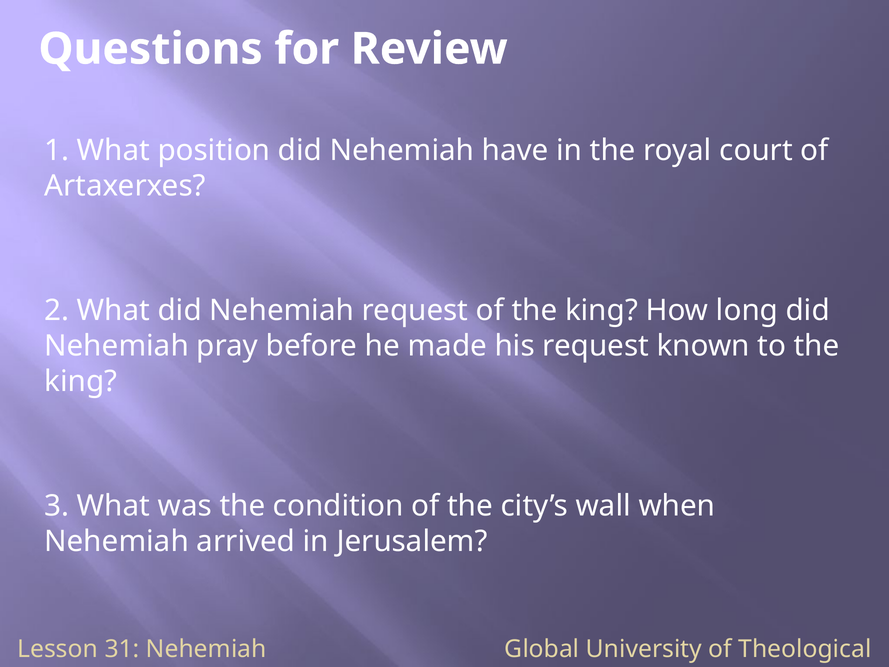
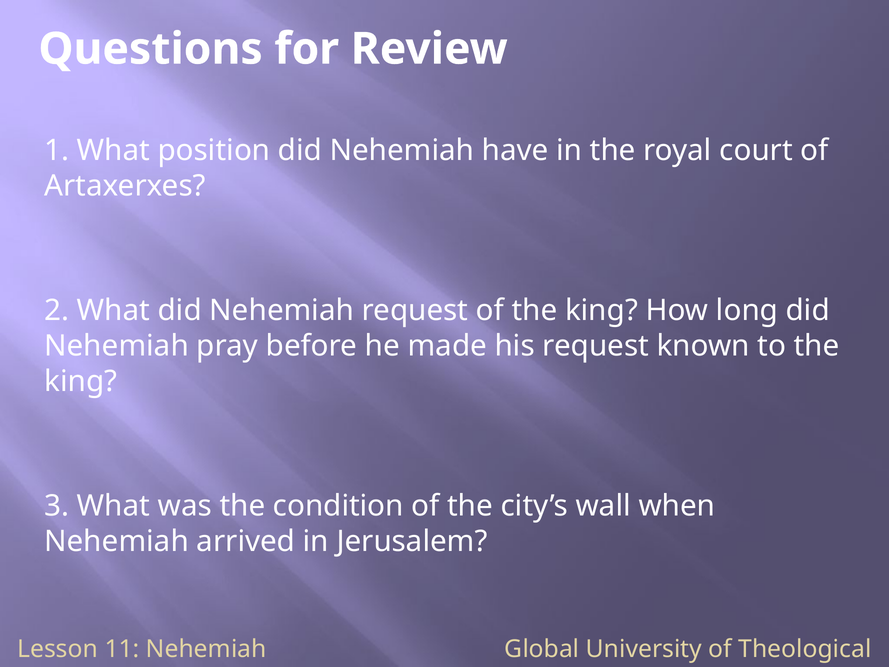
31: 31 -> 11 (122, 649)
